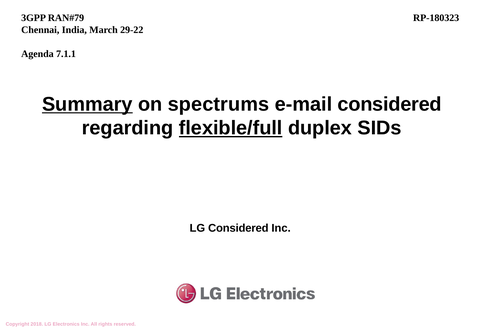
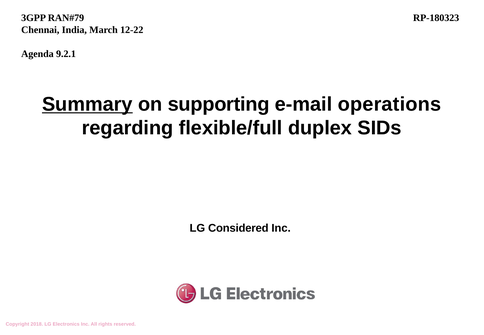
29-22: 29-22 -> 12-22 (132, 30)
7.1.1: 7.1.1 -> 9.2.1 (66, 54)
spectrums: spectrums -> supporting (219, 104)
e-mail considered: considered -> operations (389, 104)
flexible/full underline: present -> none (231, 128)
